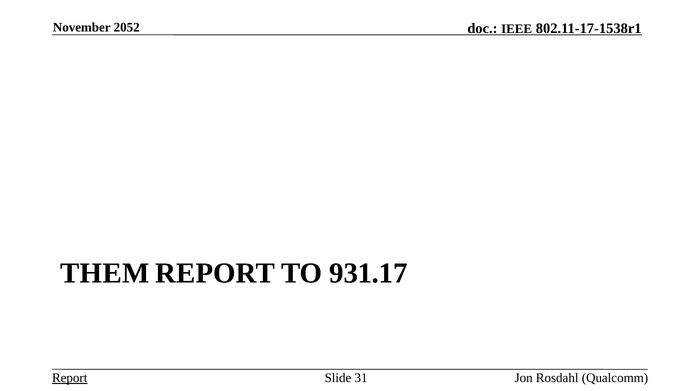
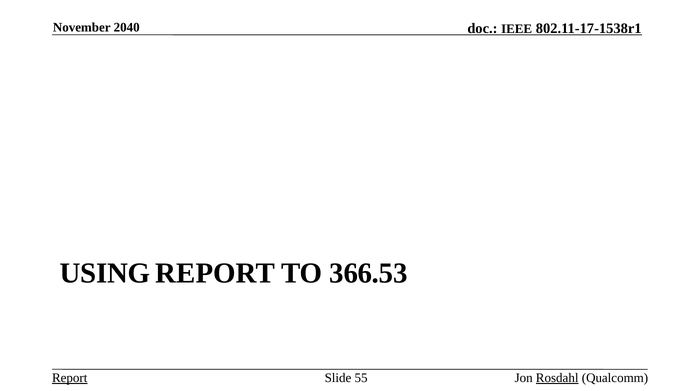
2052: 2052 -> 2040 (127, 28)
THEM: THEM -> USING (105, 273)
931.17: 931.17 -> 366.53 (368, 273)
31: 31 -> 55 (361, 377)
Rosdahl underline: none -> present (557, 377)
